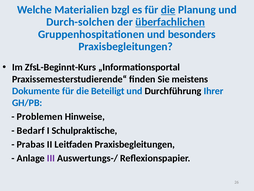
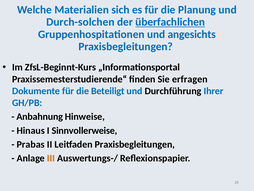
bzgl: bzgl -> sich (120, 10)
die underline: present -> none (168, 10)
besonders: besonders -> angesichts (192, 34)
meistens: meistens -> erfragen (190, 79)
Problemen: Problemen -> Anbahnung (40, 116)
Bedarf: Bedarf -> Hinaus (31, 130)
Schulpraktische: Schulpraktische -> Sinnvollerweise (84, 130)
III colour: purple -> orange (51, 158)
